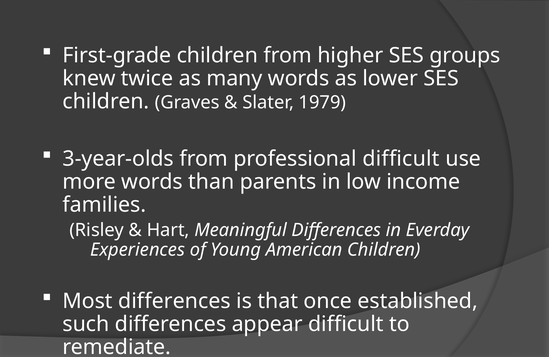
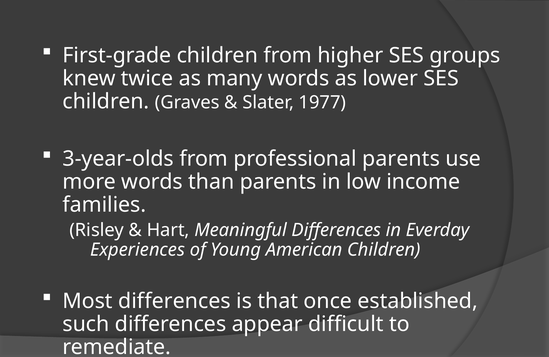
1979: 1979 -> 1977 (322, 102)
professional difficult: difficult -> parents (401, 159)
